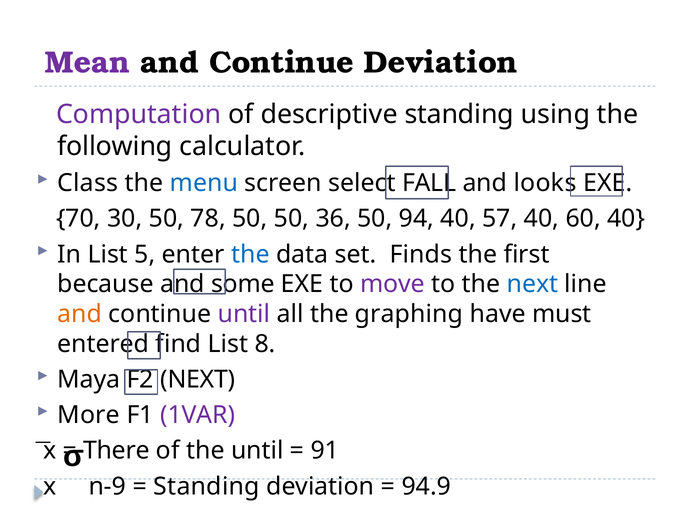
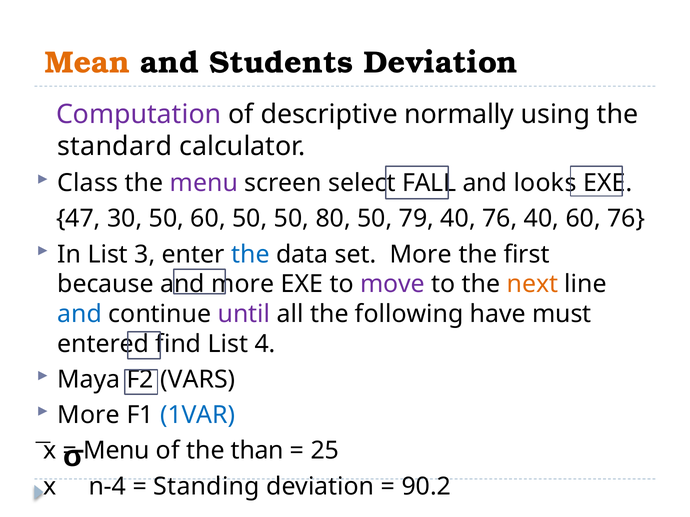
Mean colour: purple -> orange (87, 62)
Continue: Continue -> Students (281, 62)
descriptive standing: standing -> normally (459, 114)
following: following -> standard (115, 147)
menu colour: blue -> purple (204, 183)
70: 70 -> 47 (78, 219)
50 78: 78 -> 60 (208, 219)
36: 36 -> 80 (333, 219)
94: 94 -> 79 (416, 219)
40 57: 57 -> 76 (500, 219)
60 40: 40 -> 76 (626, 219)
5: 5 -> 3 (145, 255)
set Finds: Finds -> More (421, 255)
and some: some -> more (243, 285)
next colour: blue -> orange (532, 285)
and colour: orange -> blue (80, 314)
graphing: graphing -> following (409, 314)
8: 8 -> 4 (265, 344)
F2 NEXT: NEXT -> VARS (198, 380)
1VAR colour: purple -> blue (198, 416)
There: There -> Menu (117, 451)
the until: until -> than (257, 451)
91: 91 -> 25 (325, 451)
n-9: n-9 -> n-4 (107, 487)
94.9: 94.9 -> 90.2 (426, 487)
